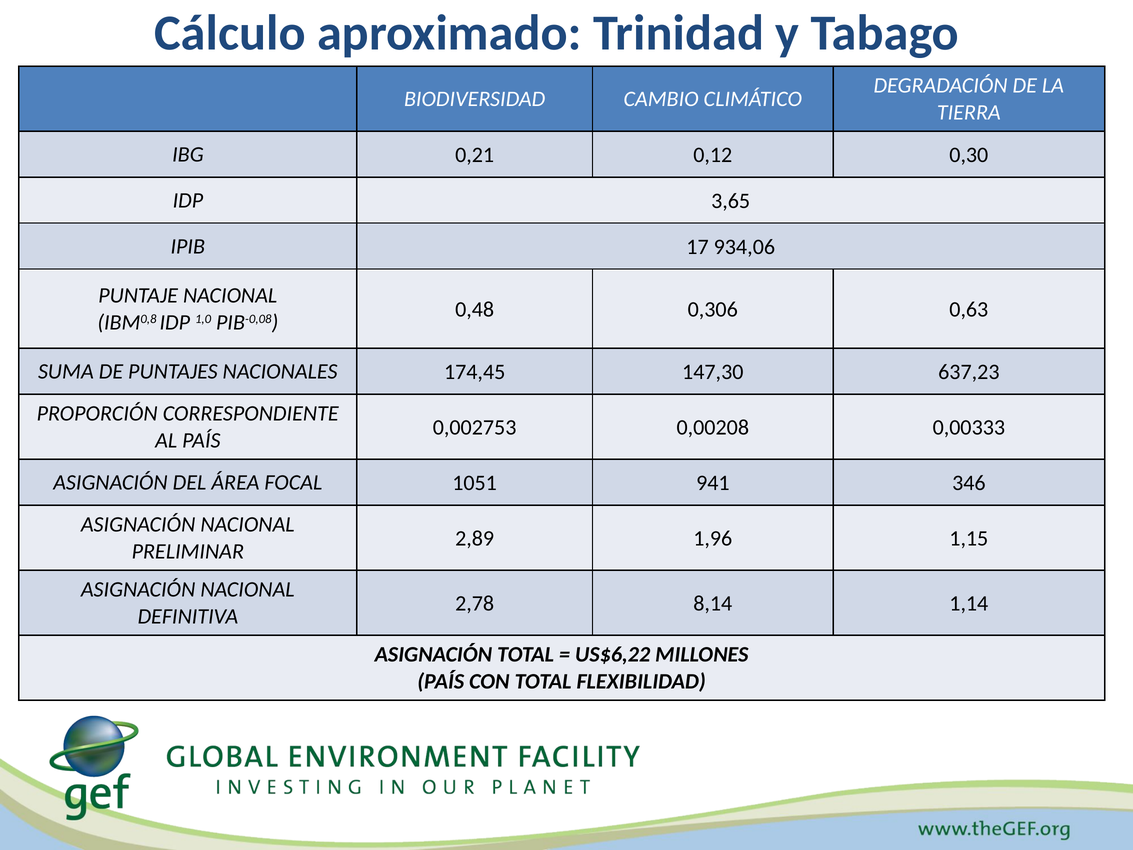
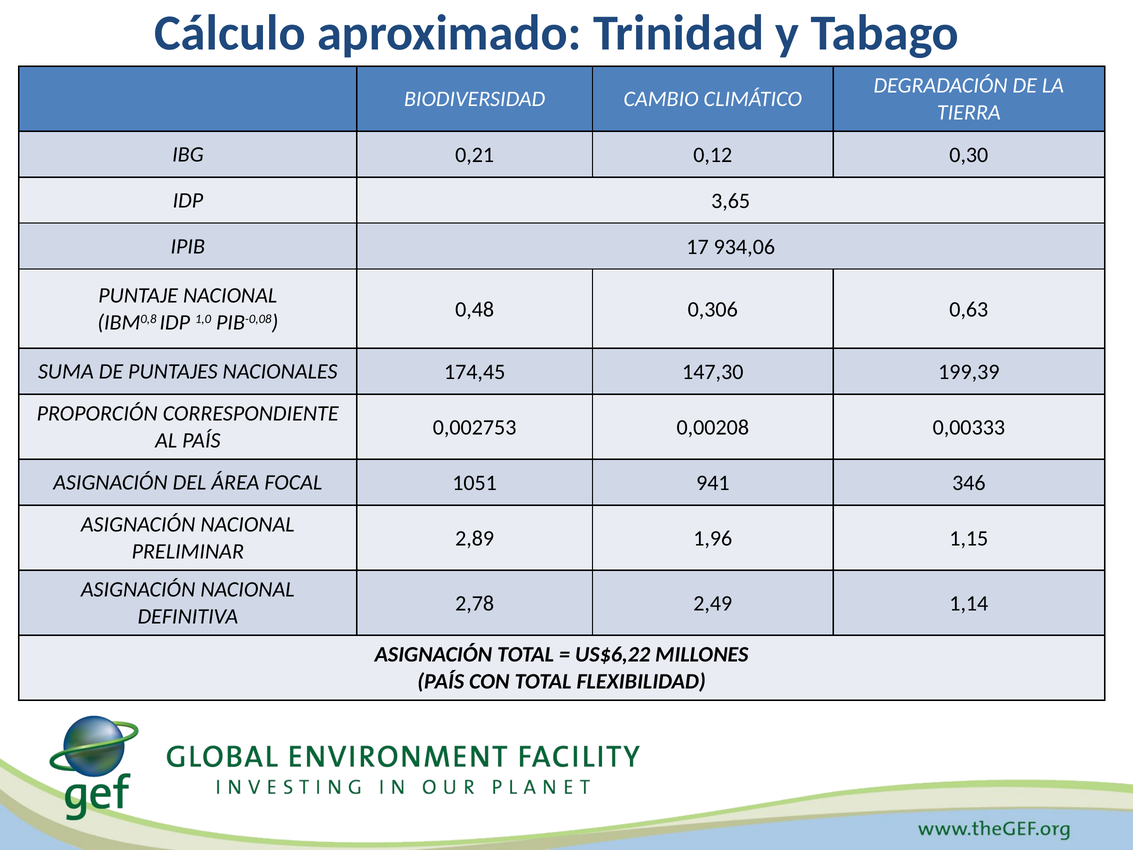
637,23: 637,23 -> 199,39 (969, 372)
8,14: 8,14 -> 2,49 (713, 603)
